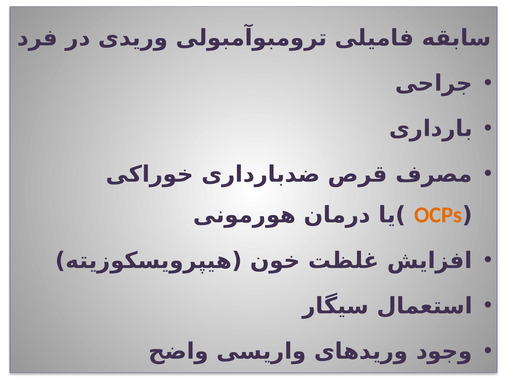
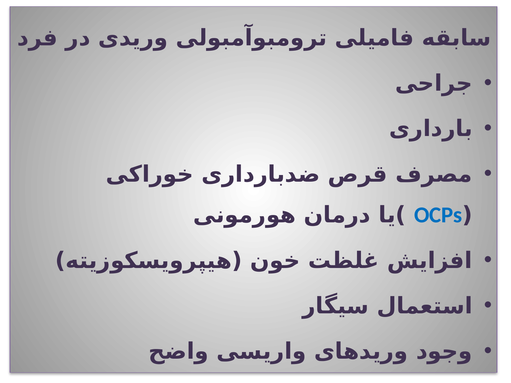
OCPs colour: orange -> blue (438, 215)
